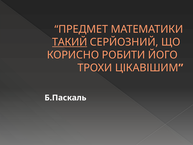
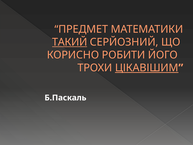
ЦІКАВІШИМ underline: none -> present (147, 68)
